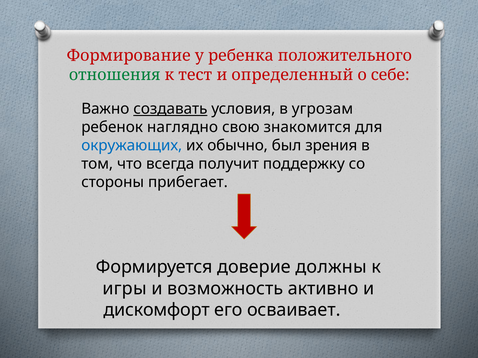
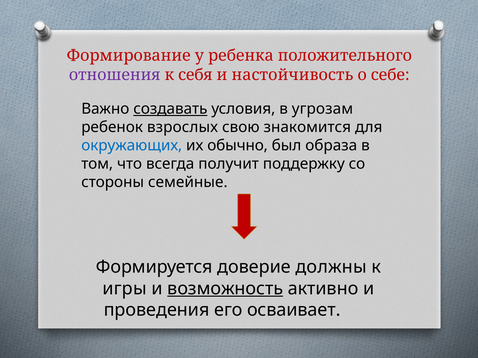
отношения colour: green -> purple (115, 75)
тест: тест -> себя (195, 75)
определенный: определенный -> настойчивость (292, 75)
наглядно: наглядно -> взрослых (182, 127)
зрения: зрения -> образа (331, 146)
прибегает: прибегает -> семейные (188, 182)
возможность underline: none -> present (225, 289)
дискомфорт: дискомфорт -> проведения (157, 310)
